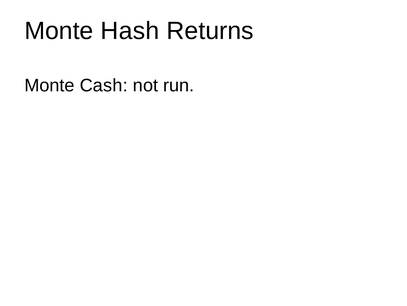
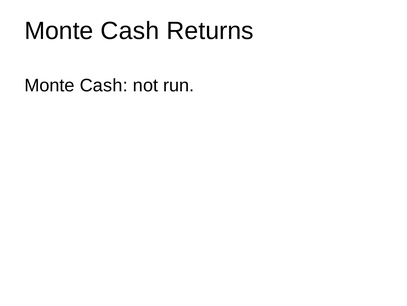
Hash: Hash -> Cash (130, 31)
